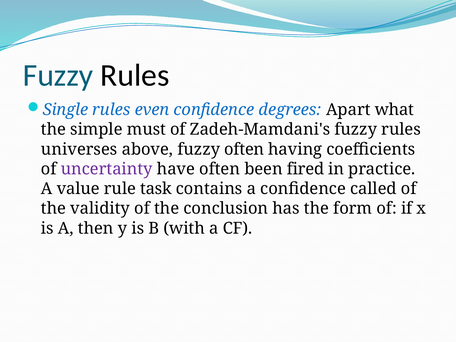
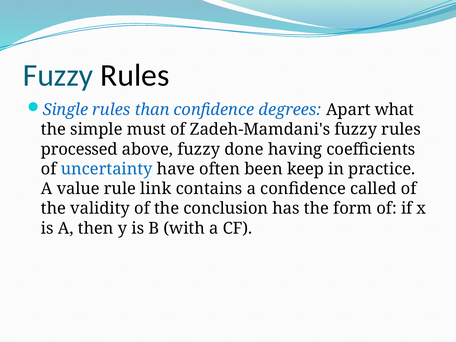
even: even -> than (152, 110)
universes: universes -> processed (79, 149)
fuzzy often: often -> done (244, 149)
uncertainty colour: purple -> blue (107, 169)
fired: fired -> keep (305, 169)
task: task -> link (156, 189)
